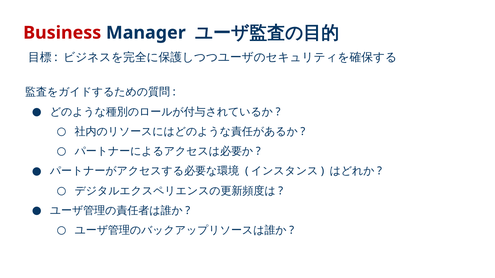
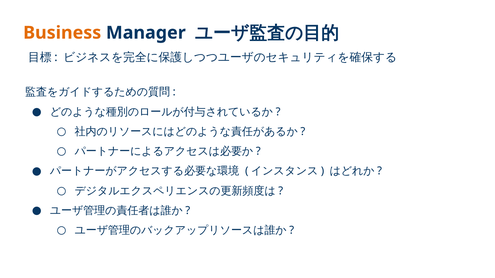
Business colour: red -> orange (62, 33)
